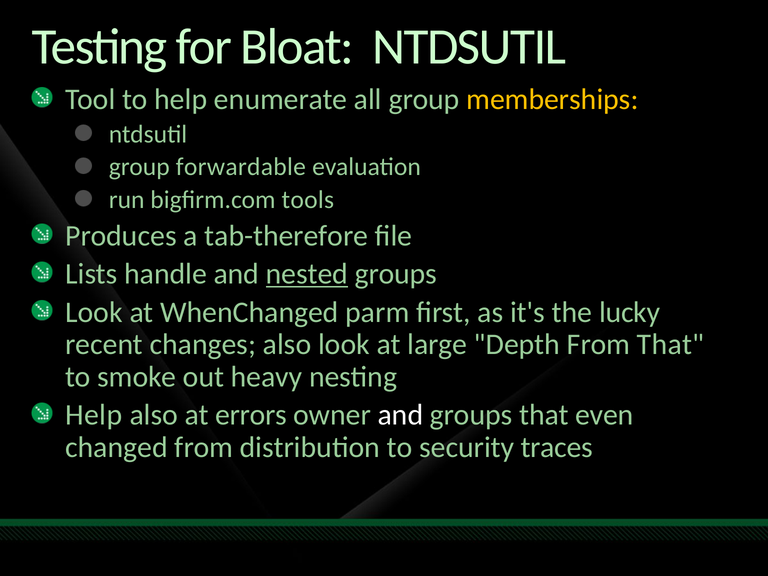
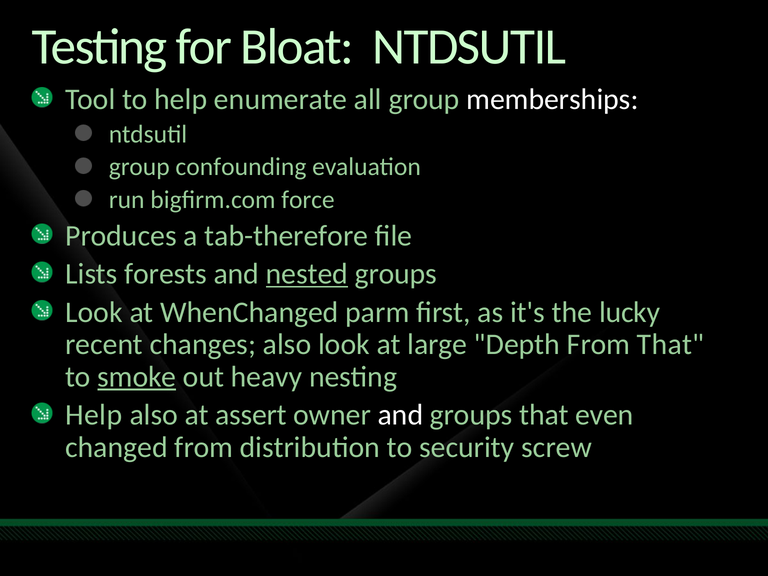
memberships colour: yellow -> white (552, 99)
forwardable: forwardable -> confounding (241, 167)
tools: tools -> force (308, 200)
handle: handle -> forests (166, 274)
smoke underline: none -> present (137, 377)
errors: errors -> assert (251, 415)
traces: traces -> screw (557, 447)
